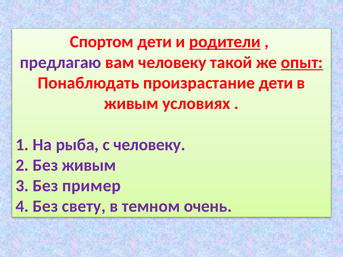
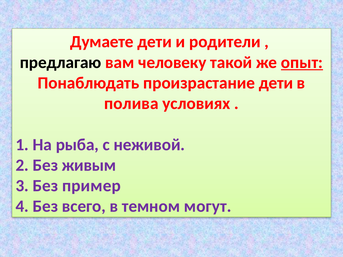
Спортом: Спортом -> Думаете (102, 42)
родители underline: present -> none (225, 42)
предлагаю colour: purple -> black (61, 62)
живым: живым -> полива (131, 104)
с человеку: человеку -> неживой (149, 145)
свету: свету -> всего (84, 206)
очень: очень -> могут (208, 206)
